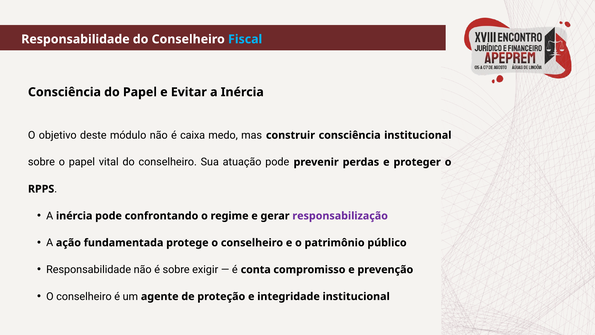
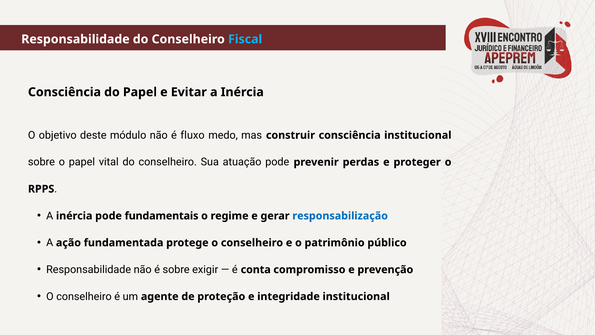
caixa: caixa -> fluxo (193, 135)
confrontando: confrontando -> fundamentais (162, 216)
responsabilização colour: purple -> blue (340, 216)
